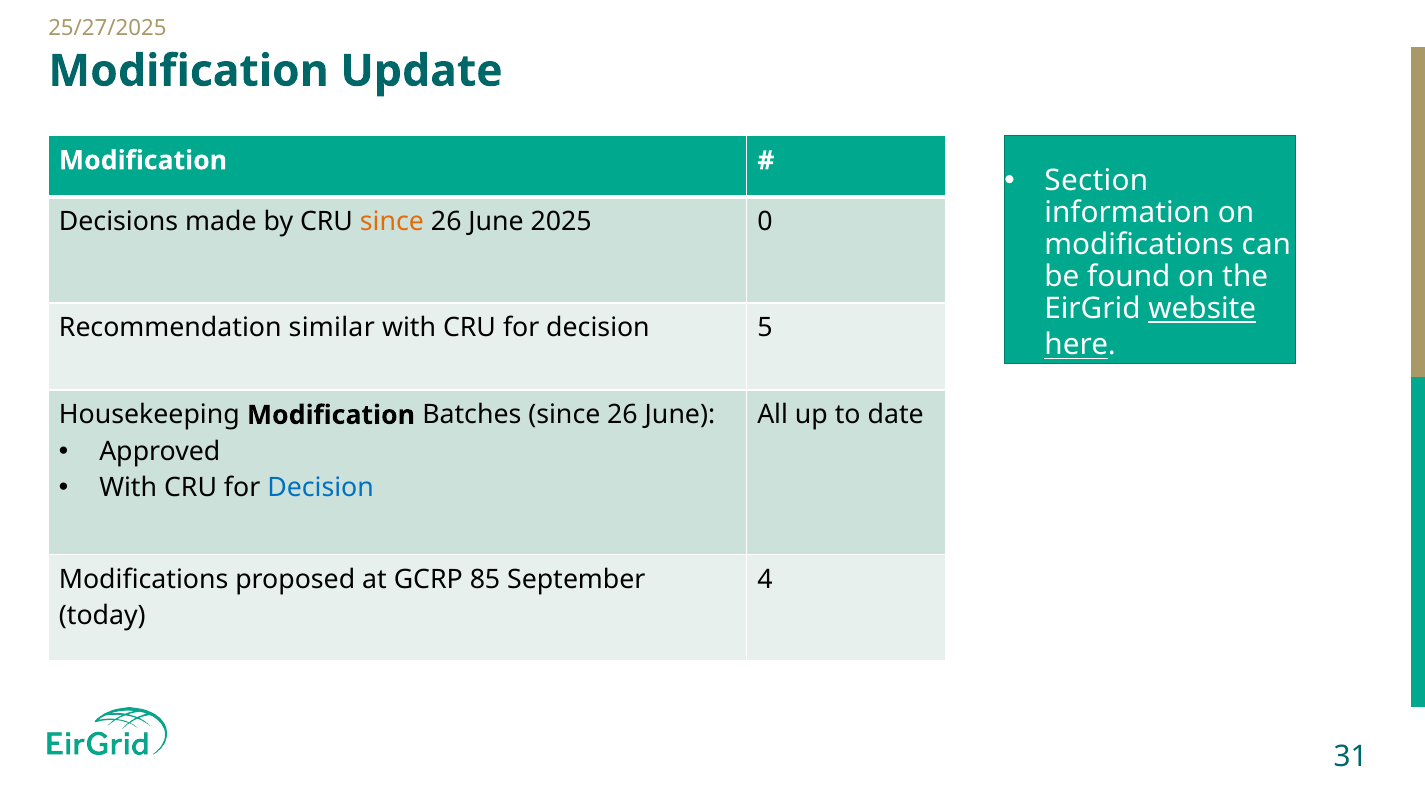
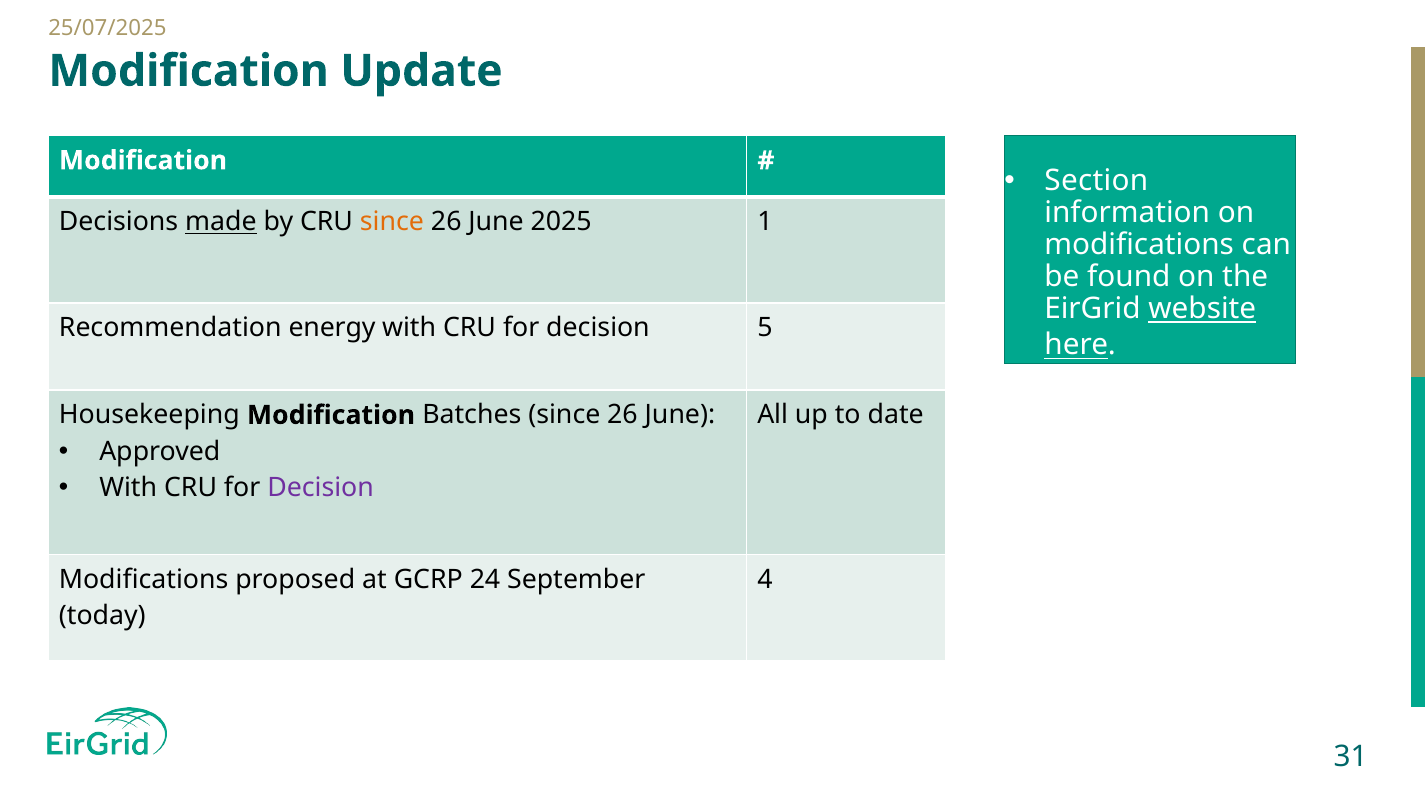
25/27/2025: 25/27/2025 -> 25/07/2025 (107, 28)
made underline: none -> present (221, 222)
0: 0 -> 1 (765, 222)
similar: similar -> energy (332, 328)
Decision colour: blue -> purple (321, 488)
85: 85 -> 24 (485, 579)
